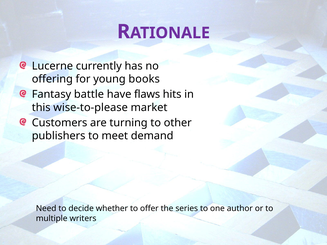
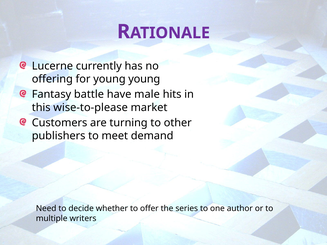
young books: books -> young (144, 79)
flaws: flaws -> male (147, 94)
